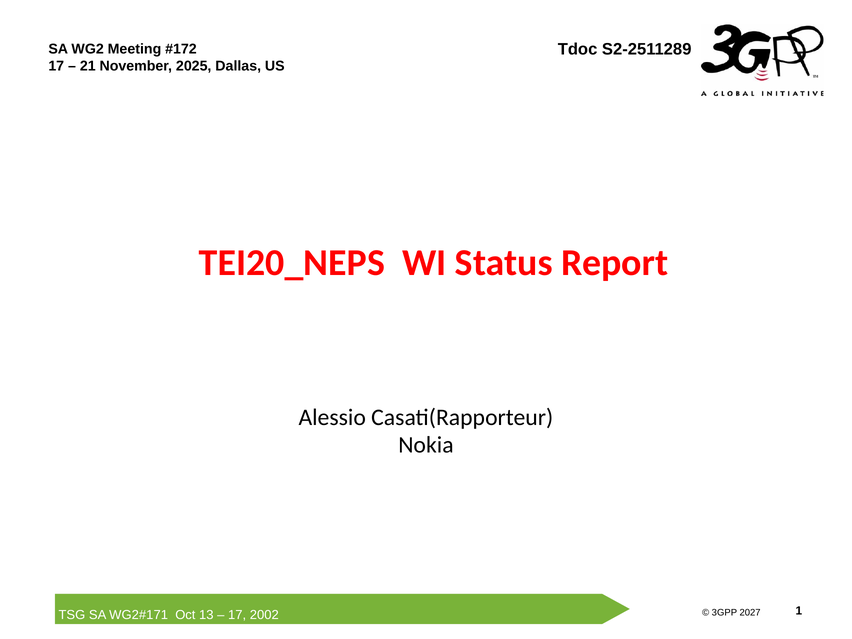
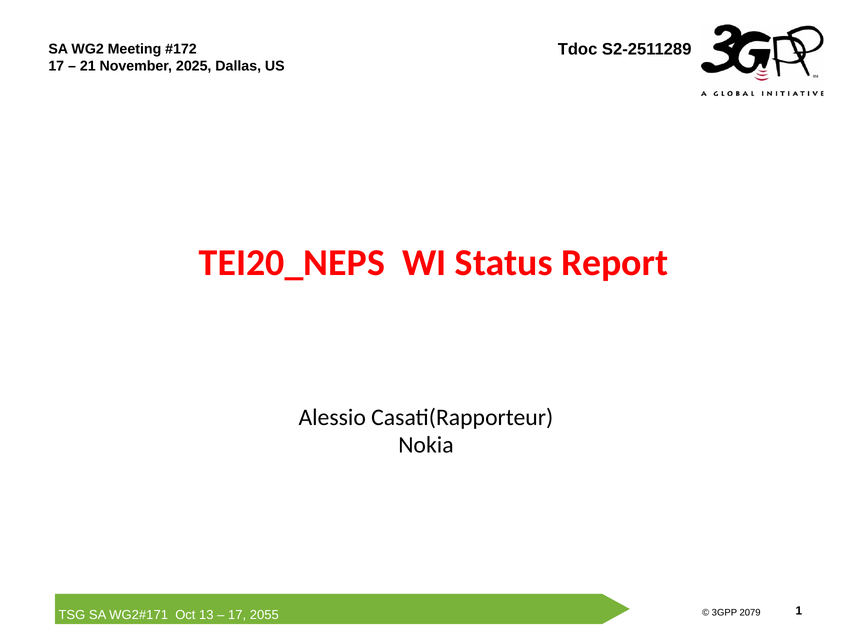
2027: 2027 -> 2079 (750, 613)
2002: 2002 -> 2055 (264, 615)
